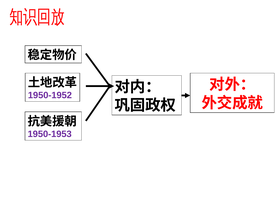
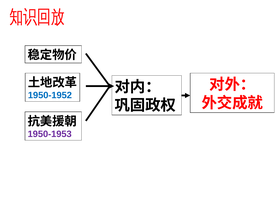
1950-1952 colour: purple -> blue (50, 95)
